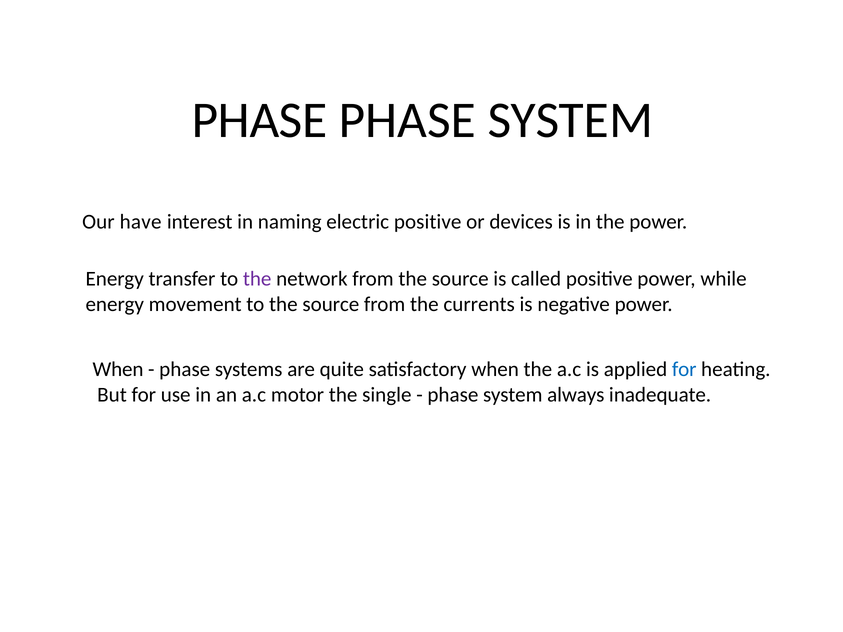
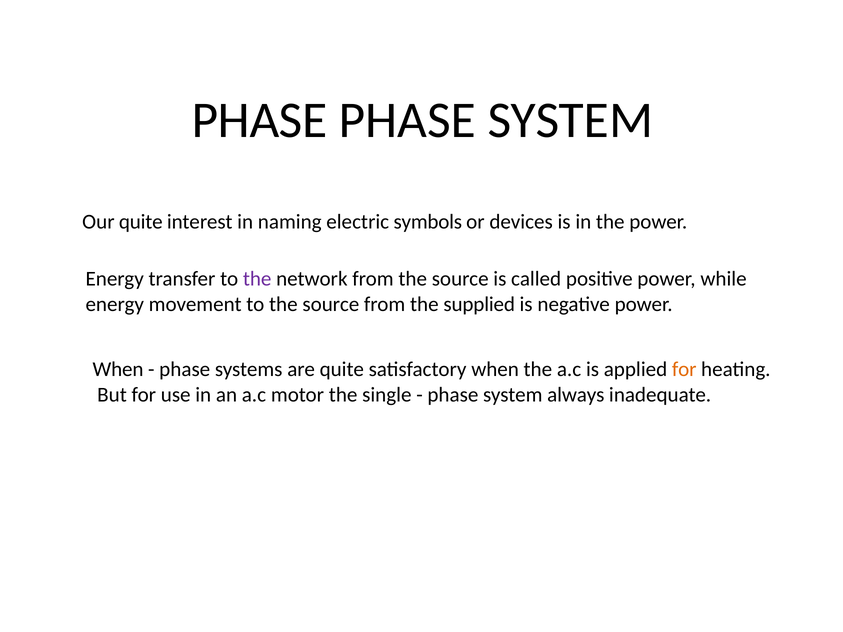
Our have: have -> quite (141, 222)
electric positive: positive -> symbols (428, 222)
currents: currents -> supplied (479, 304)
for colour: blue -> orange (684, 369)
